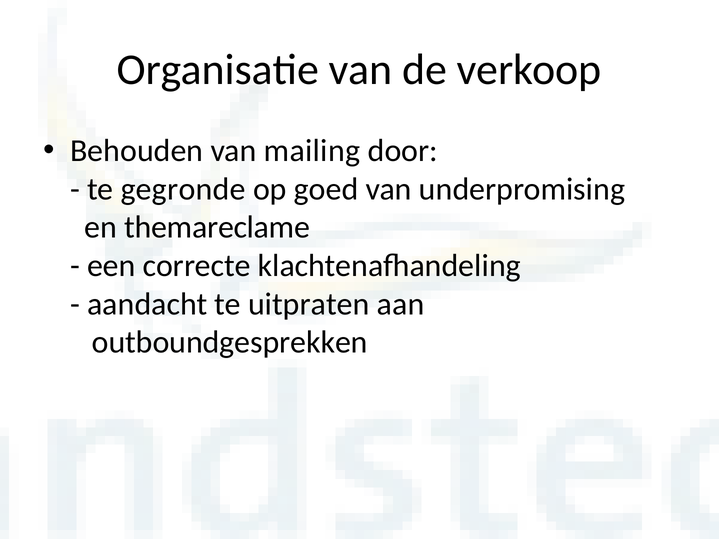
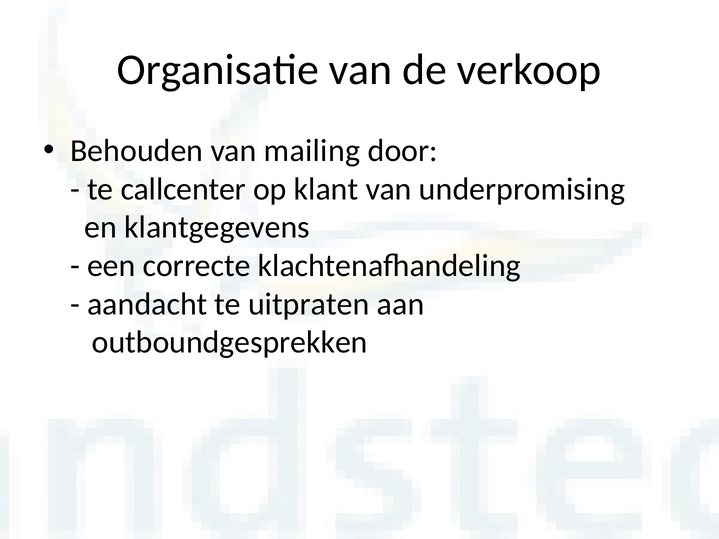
gegronde: gegronde -> callcenter (183, 189)
goed: goed -> klant (326, 189)
themareclame: themareclame -> klantgegevens (217, 228)
